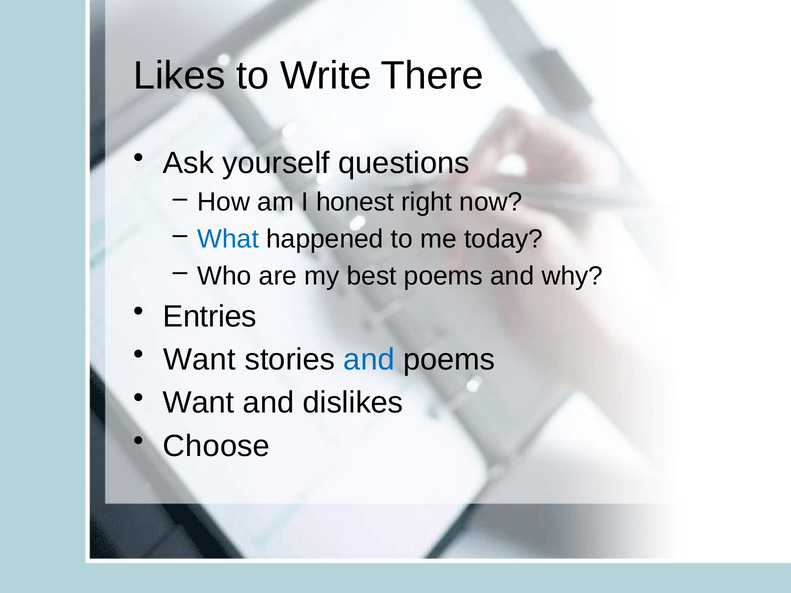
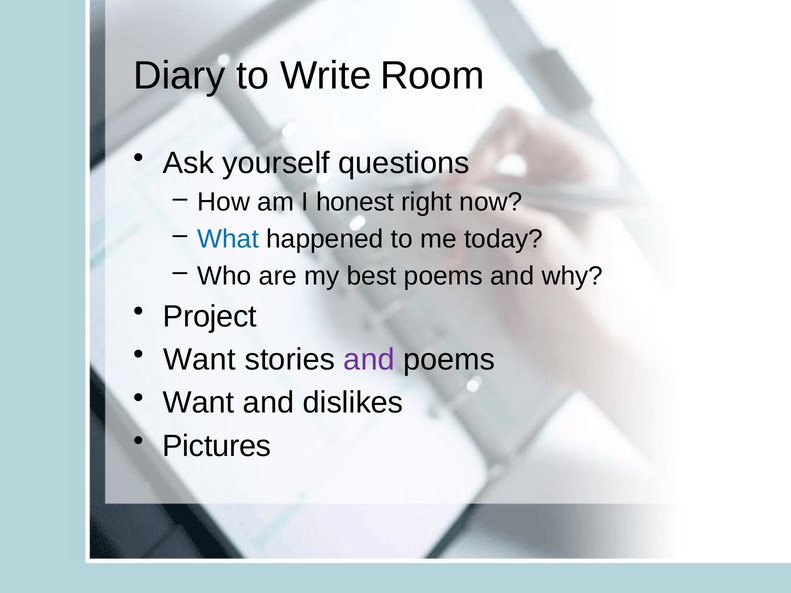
Likes: Likes -> Diary (179, 76)
There: There -> Room (432, 76)
Entries: Entries -> Project (210, 317)
and colour: blue -> purple (369, 360)
Choose: Choose -> Pictures (217, 446)
